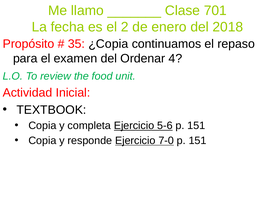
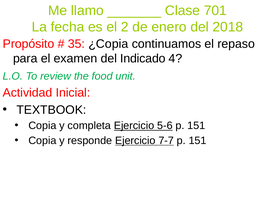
Ordenar: Ordenar -> Indicado (143, 59)
7-0: 7-0 -> 7-7 (166, 141)
